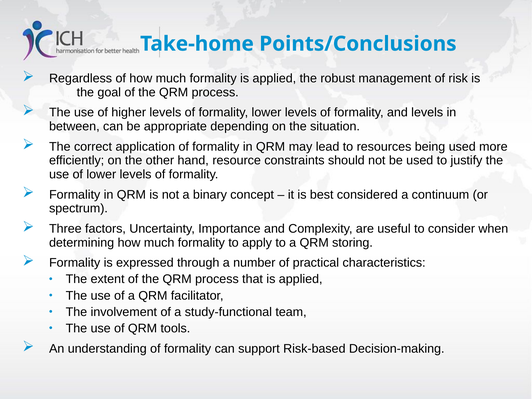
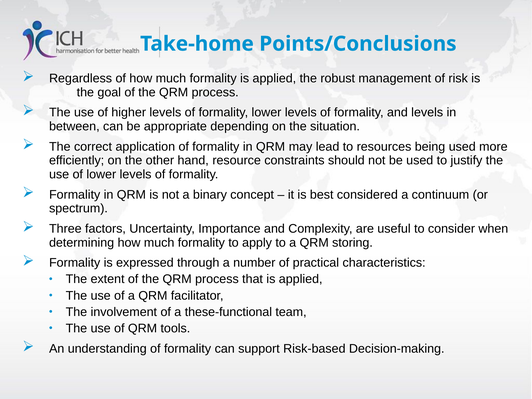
study-functional: study-functional -> these-functional (228, 312)
